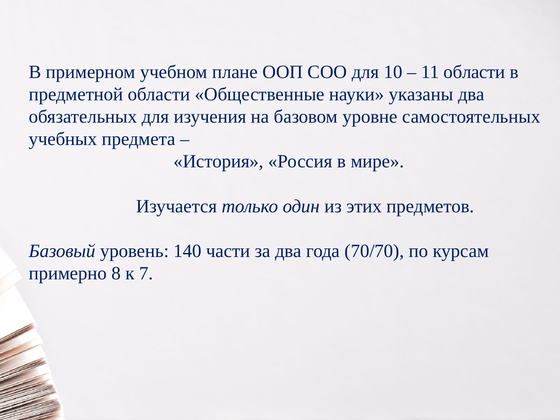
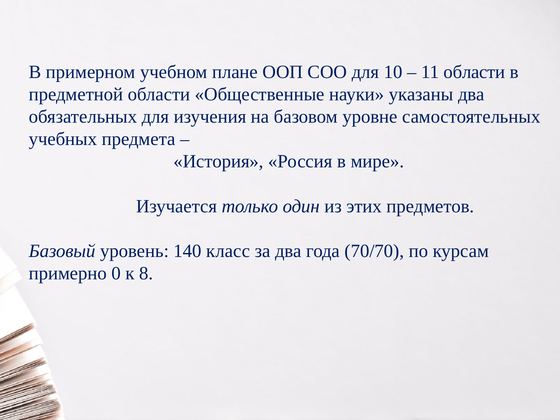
части: части -> класс (228, 251)
8: 8 -> 0 (116, 273)
7: 7 -> 8 (146, 273)
